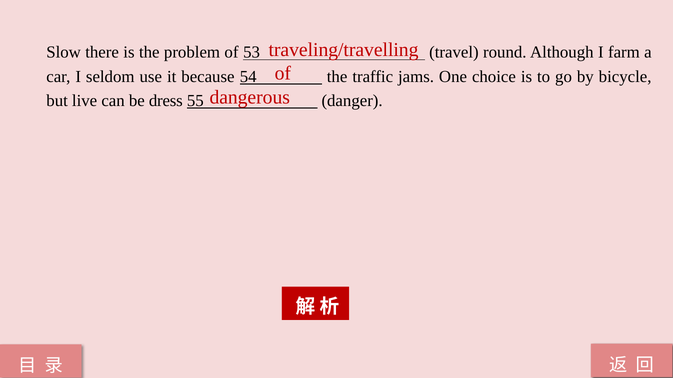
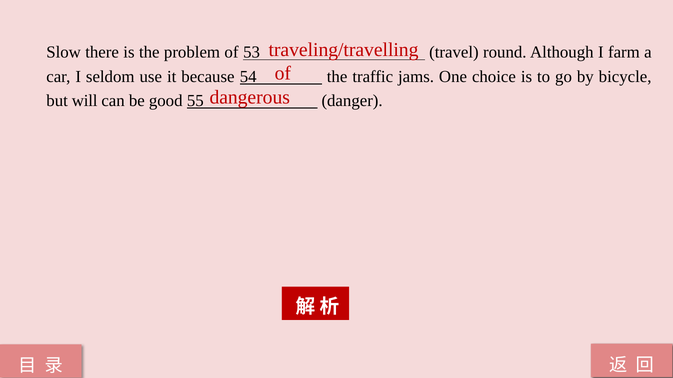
live: live -> will (85, 101)
dress: dress -> good (166, 101)
